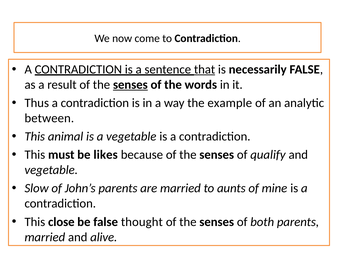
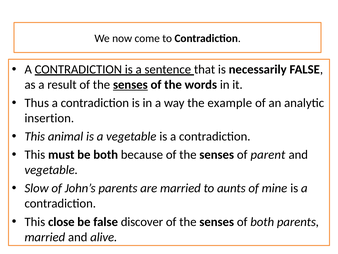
that underline: present -> none (205, 69)
between: between -> insertion (49, 118)
be likes: likes -> both (106, 154)
qualify: qualify -> parent (268, 154)
thought: thought -> discover (142, 221)
